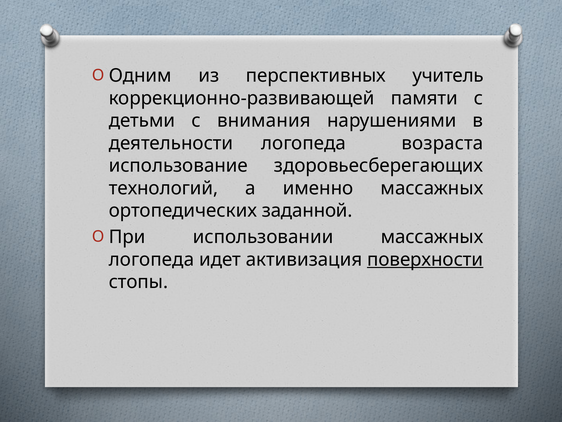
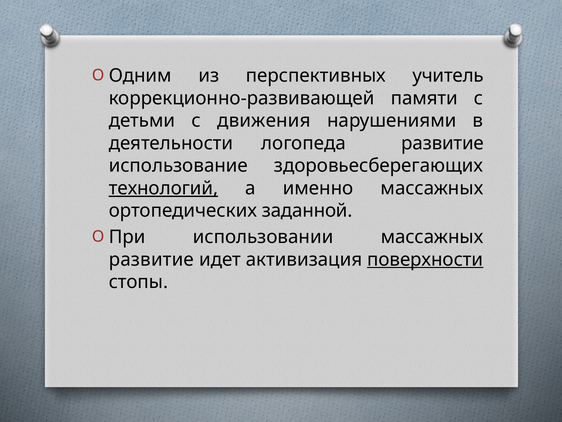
внимания: внимания -> движения (264, 121)
логопеда возраста: возраста -> развитие (443, 143)
технологий underline: none -> present (163, 188)
логопеда: логопеда -> развитие (151, 259)
